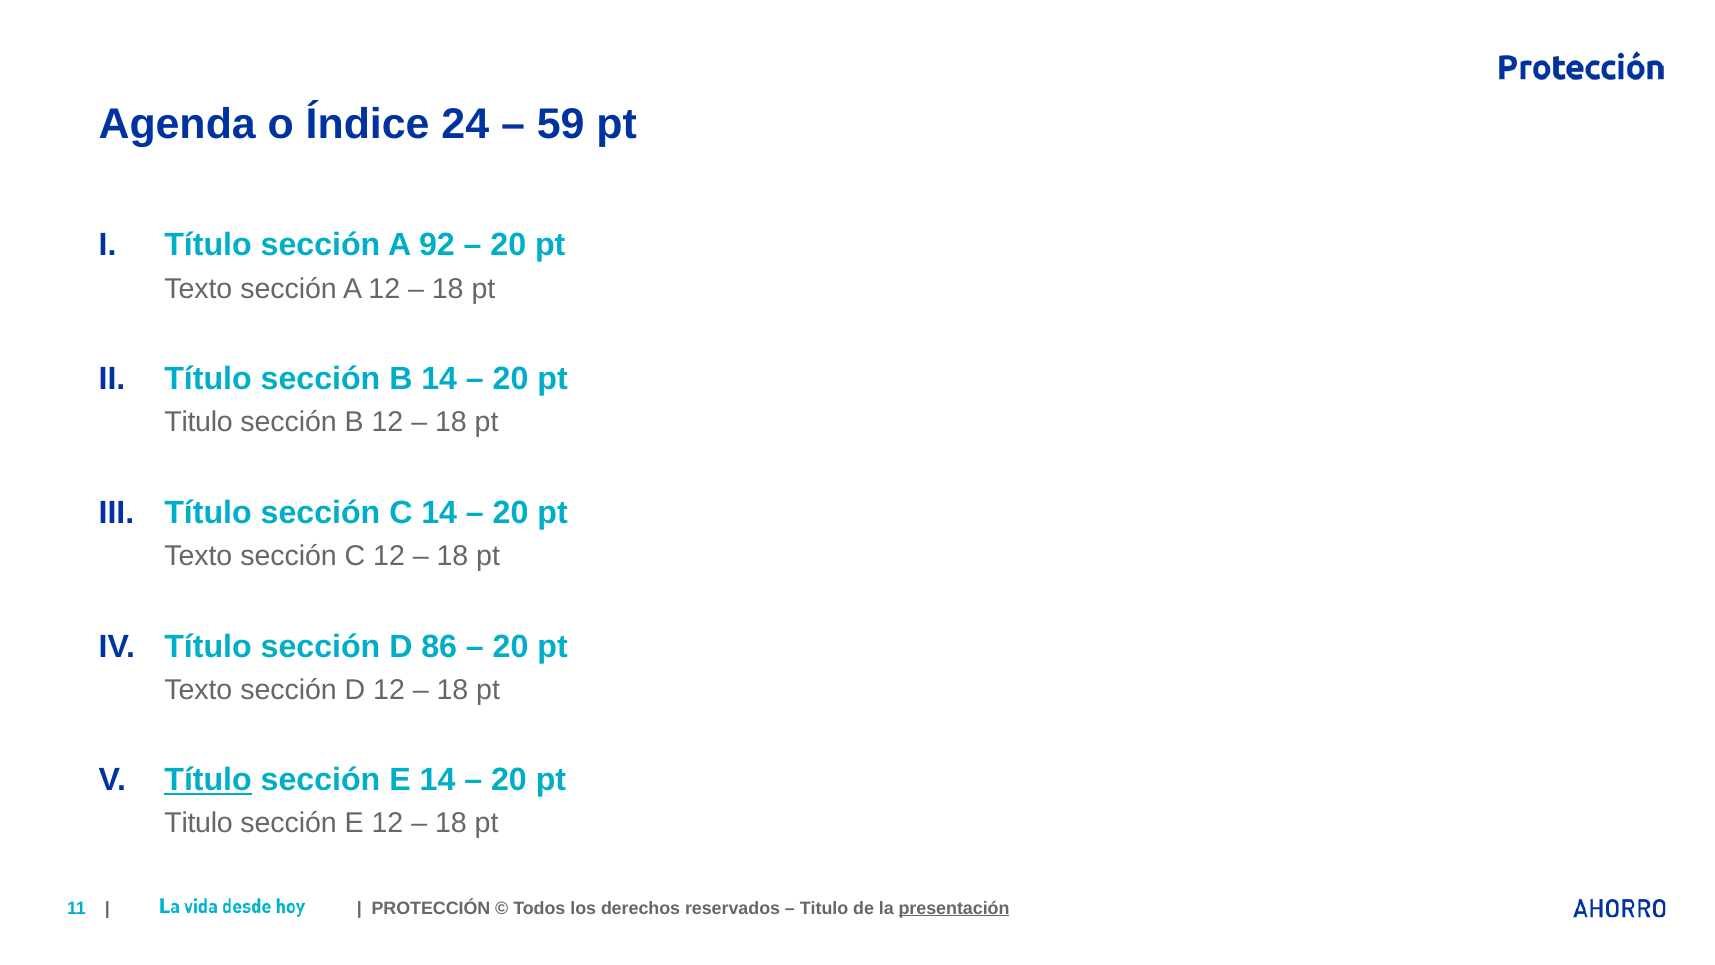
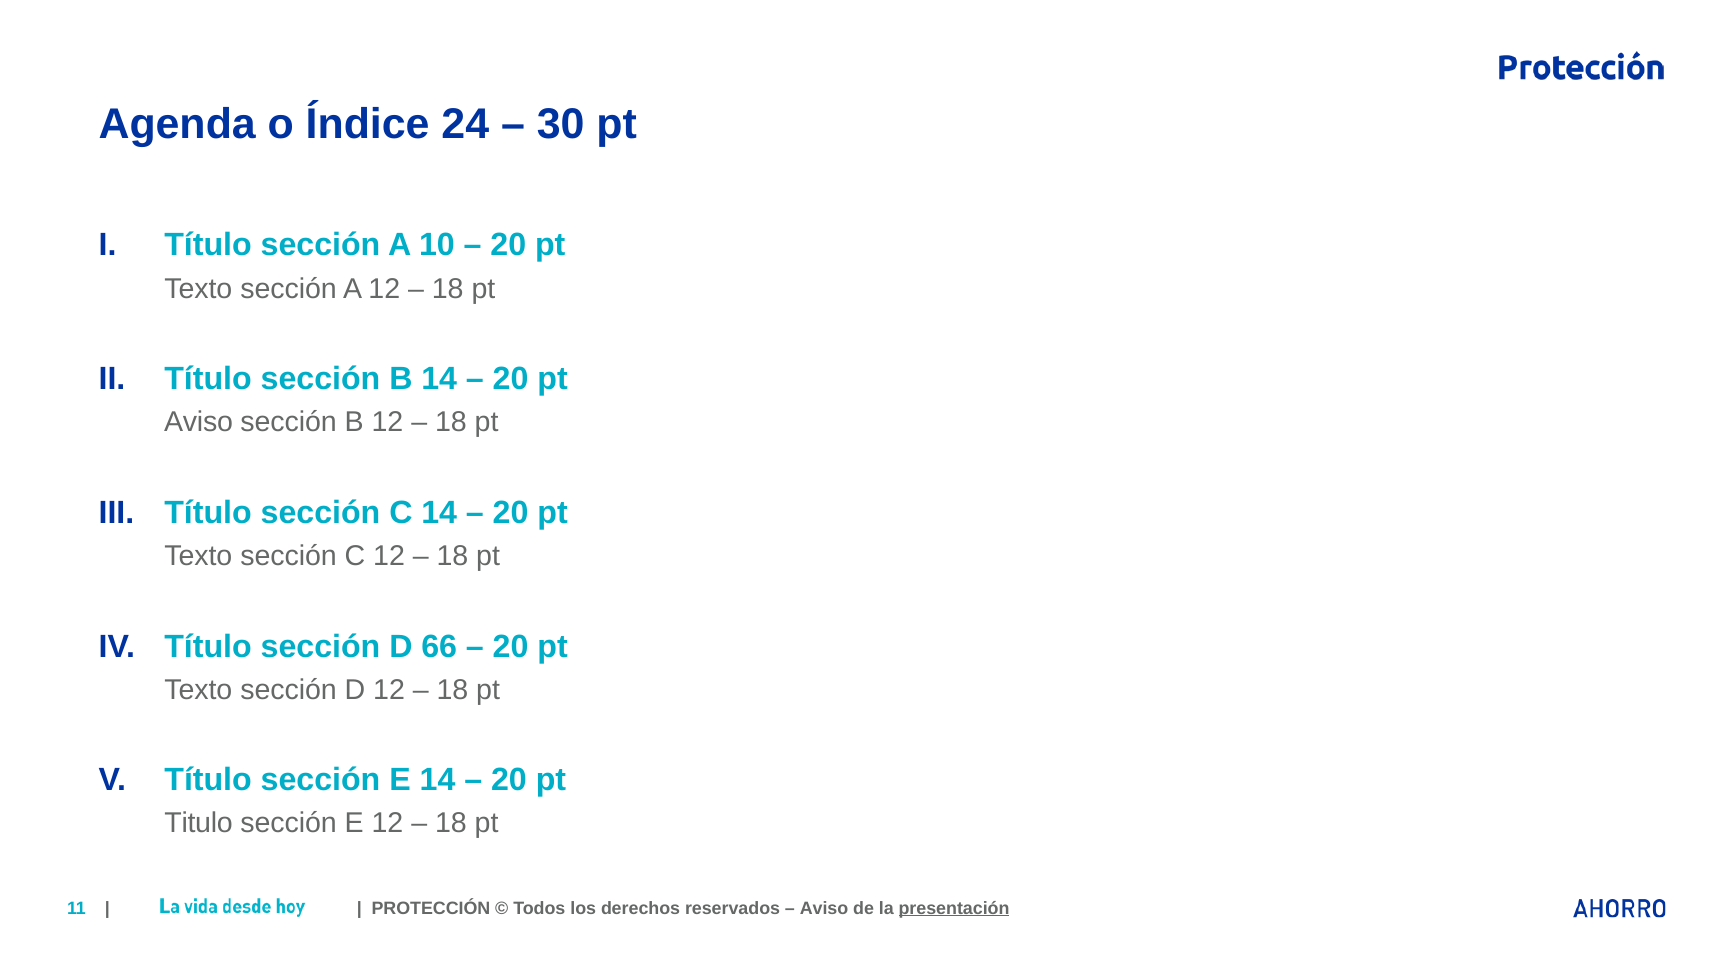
59: 59 -> 30 (561, 125)
92: 92 -> 10 (437, 245)
Titulo: Titulo -> Aviso (199, 422)
86: 86 -> 66 (439, 646)
Título underline: present -> none (208, 780)
Titulo: Titulo -> Aviso (824, 908)
